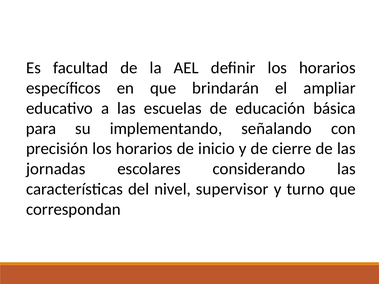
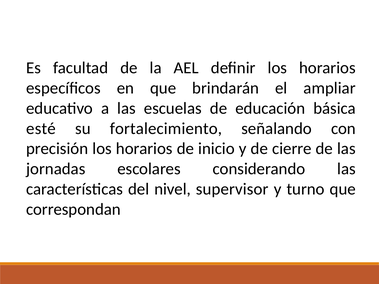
para: para -> esté (41, 129)
implementando: implementando -> fortalecimiento (166, 129)
